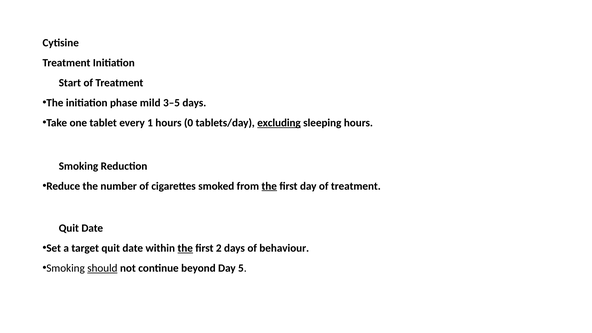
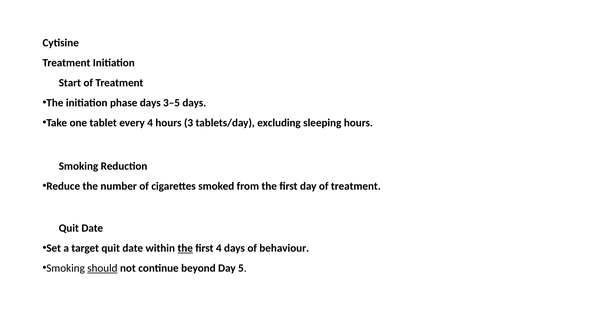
phase mild: mild -> days (150, 103)
every 1: 1 -> 4 (150, 123)
0: 0 -> 3 (189, 123)
excluding underline: present -> none (279, 123)
the underline: present -> none (269, 186)
first 2: 2 -> 4 (219, 248)
